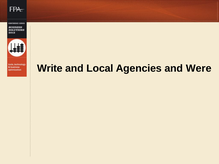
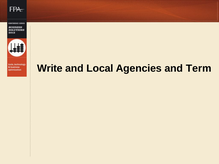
Were: Were -> Term (199, 68)
